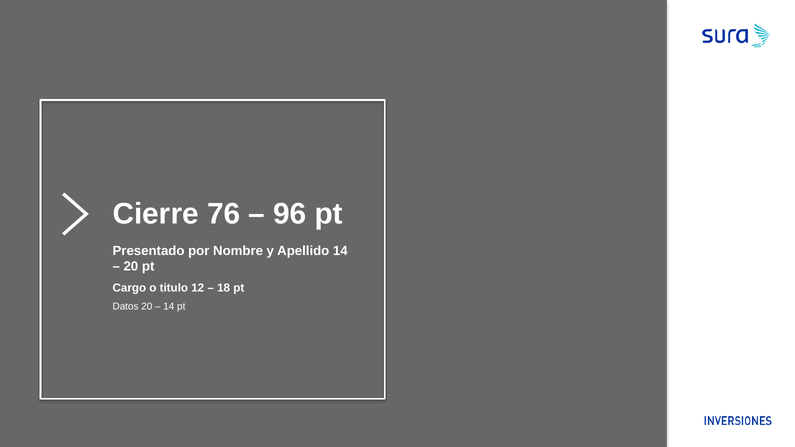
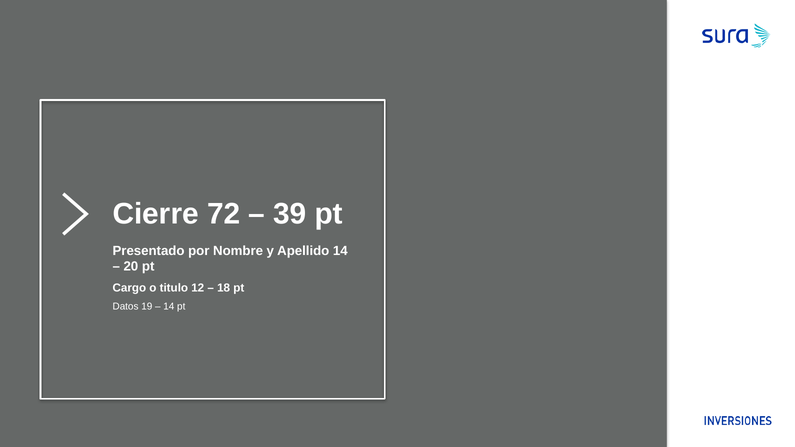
76: 76 -> 72 (224, 214)
96: 96 -> 39 (290, 214)
Datos 20: 20 -> 19 (147, 307)
